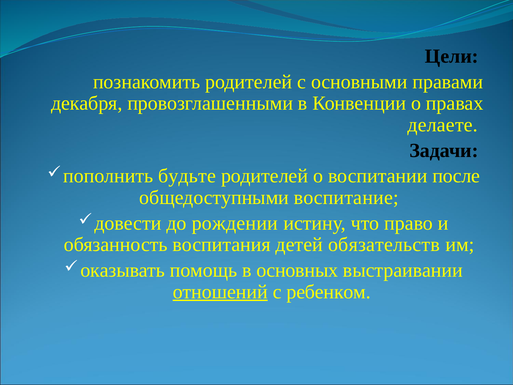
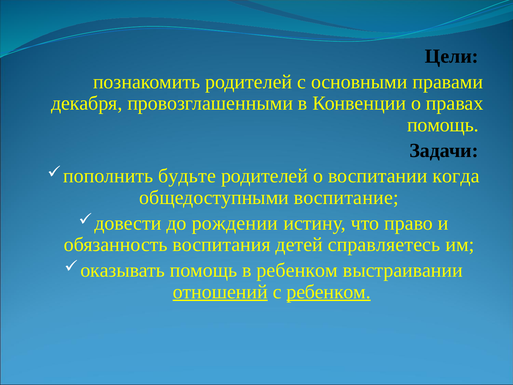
делаете: делаете -> помощь (443, 125)
после: после -> когда (456, 176)
обязательств: обязательств -> справляетесь (384, 245)
в основных: основных -> ребенком (297, 270)
ребенком underline: none -> present (329, 292)
